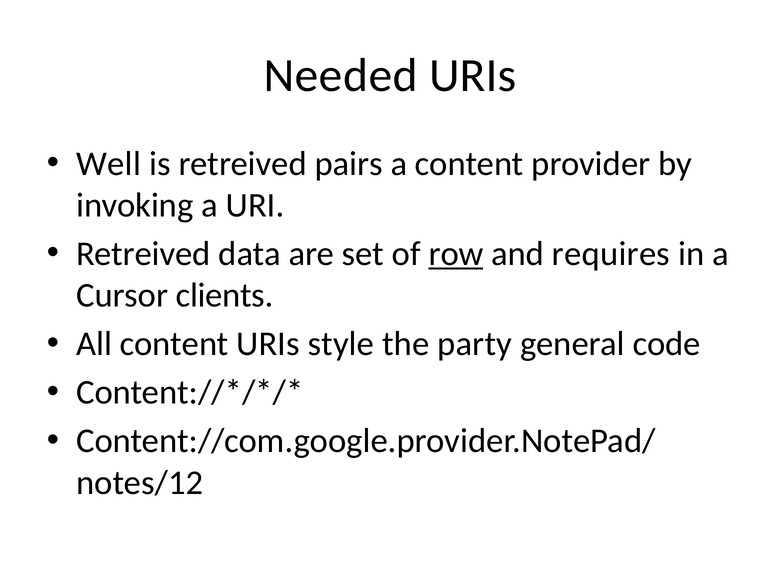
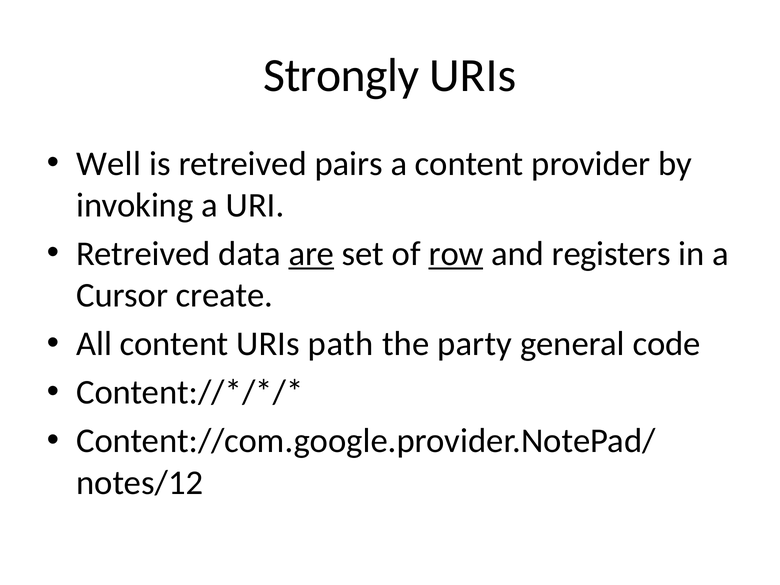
Needed: Needed -> Strongly (341, 76)
are underline: none -> present (311, 254)
requires: requires -> registers (611, 254)
clients: clients -> create (225, 295)
style: style -> path (341, 344)
